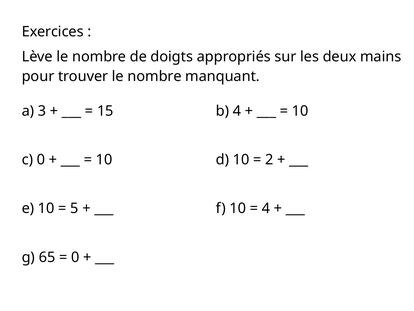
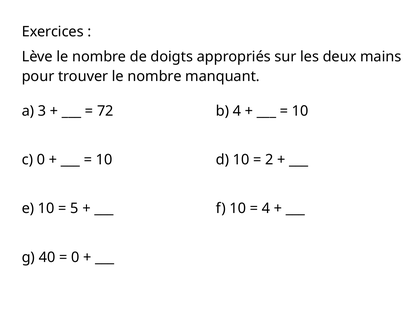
15: 15 -> 72 (105, 111)
65: 65 -> 40 (47, 257)
